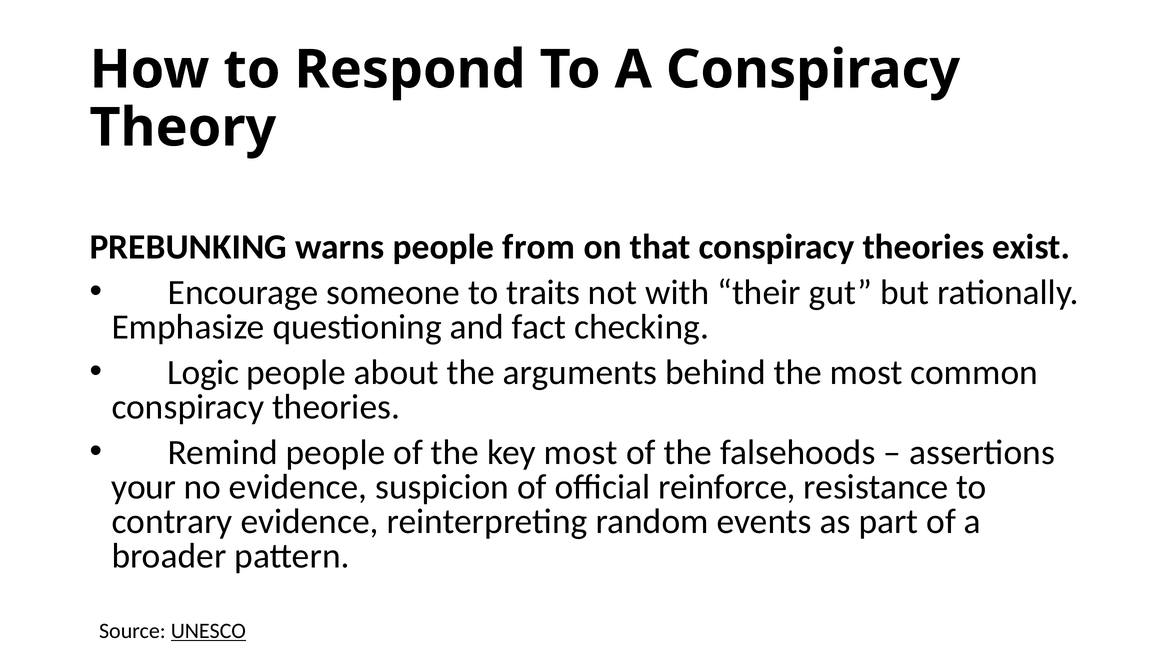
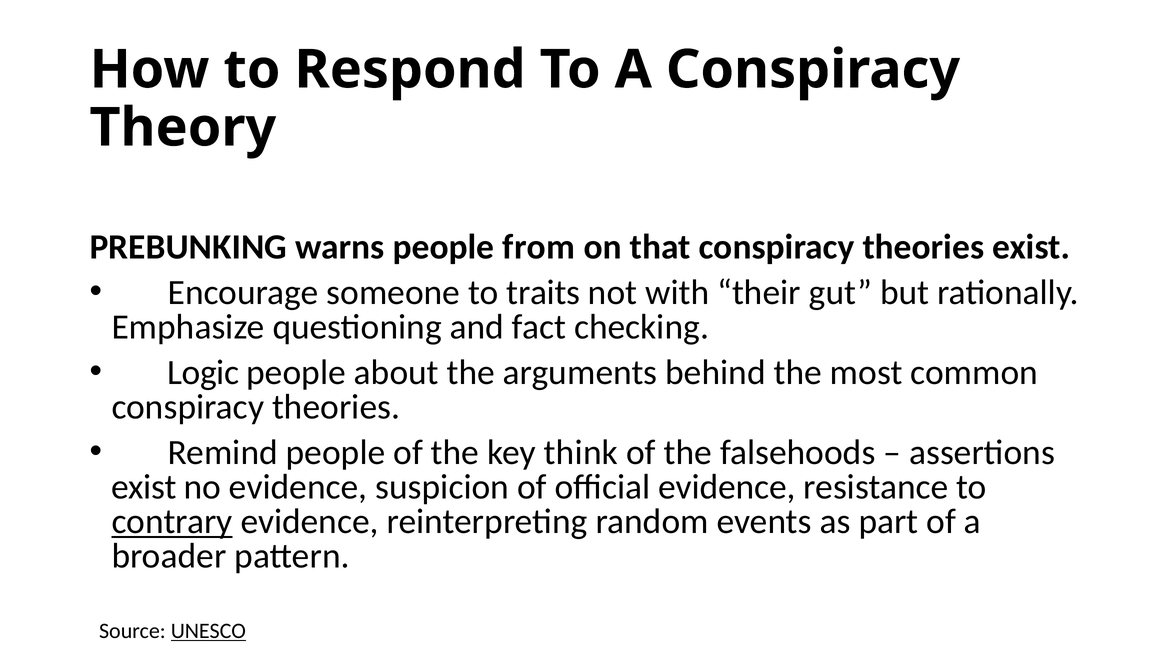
key most: most -> think (581, 453)
your: your -> exist (144, 487)
official reinforce: reinforce -> evidence (727, 487)
contrary underline: none -> present (172, 522)
